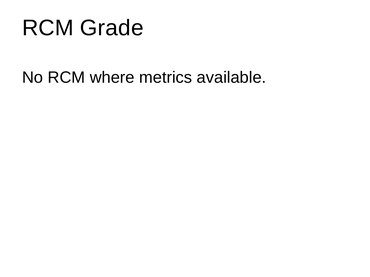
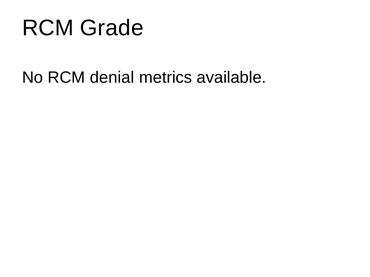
where: where -> denial (112, 78)
